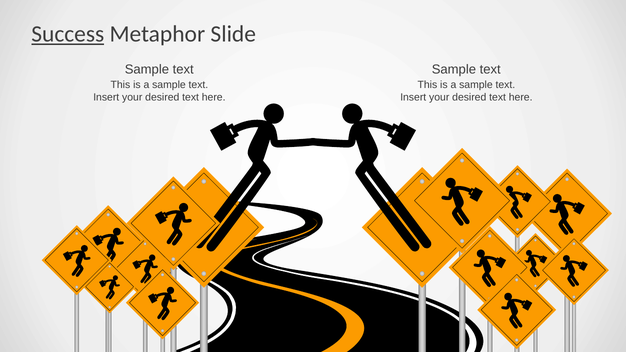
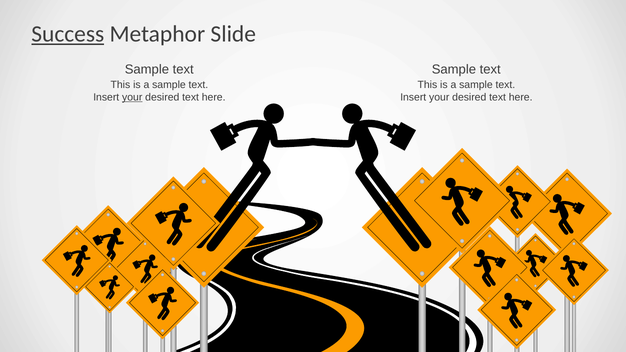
your underline: none -> present (132, 97)
